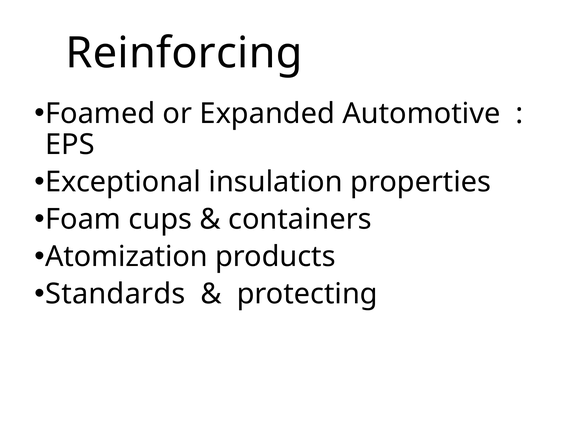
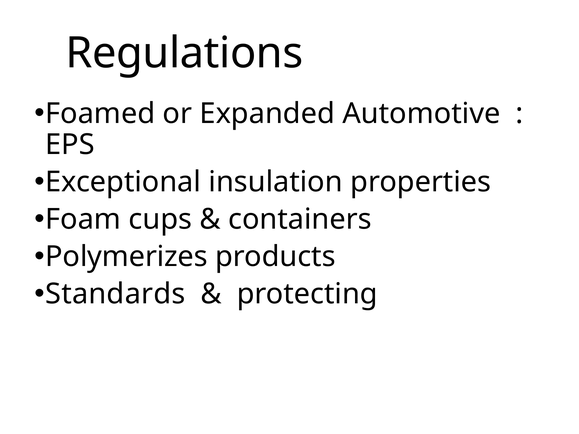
Reinforcing: Reinforcing -> Regulations (184, 53)
Atomization: Atomization -> Polymerizes (126, 257)
